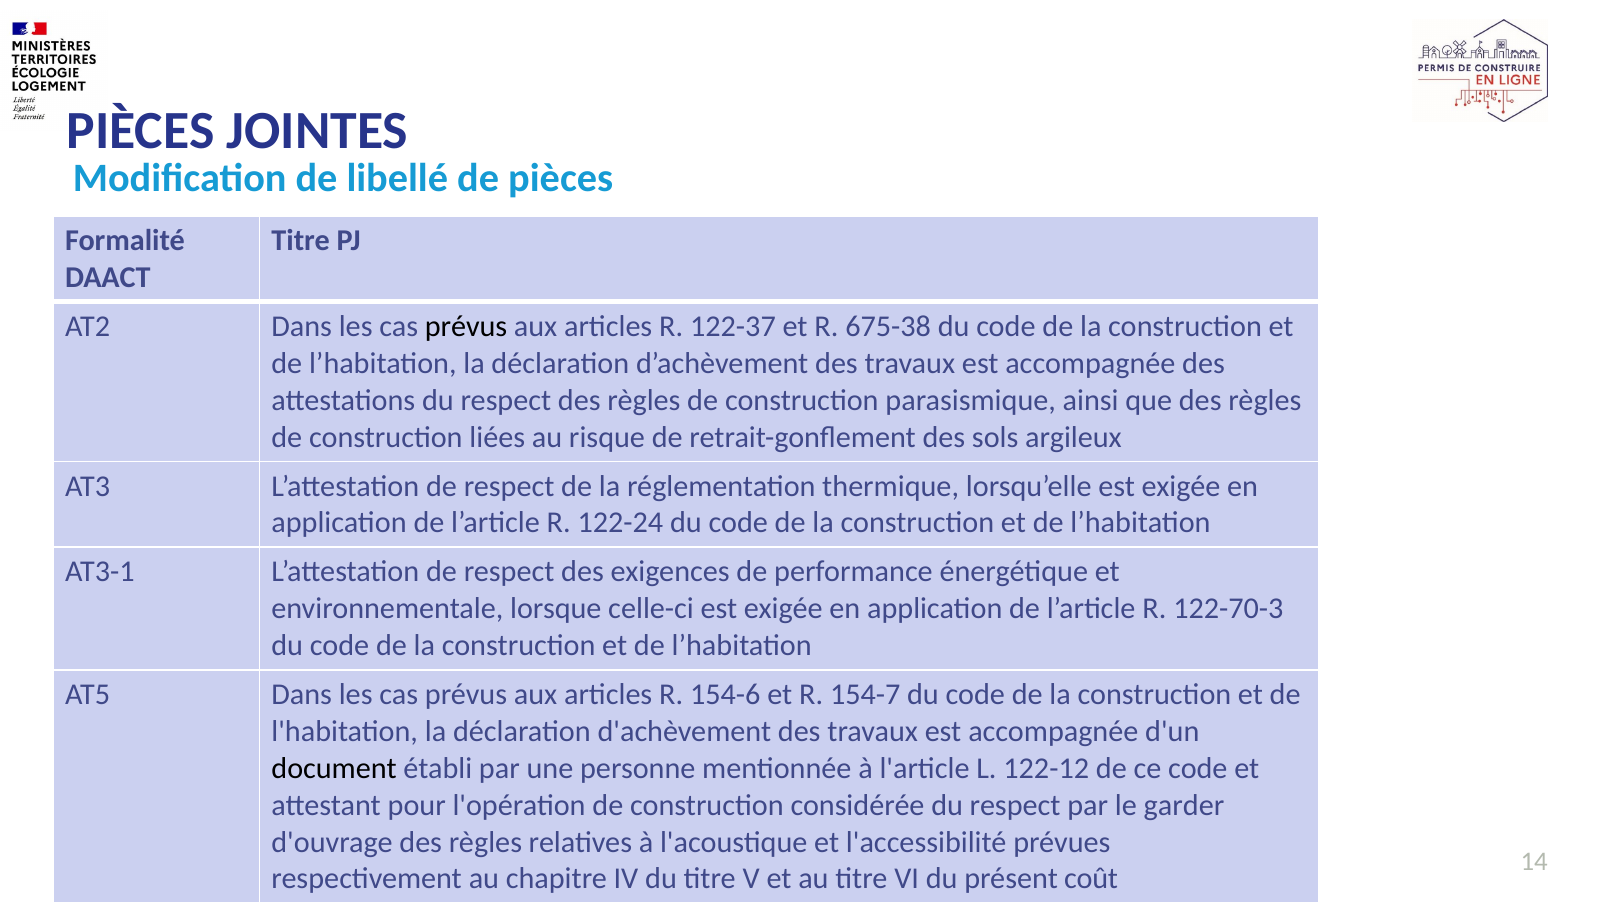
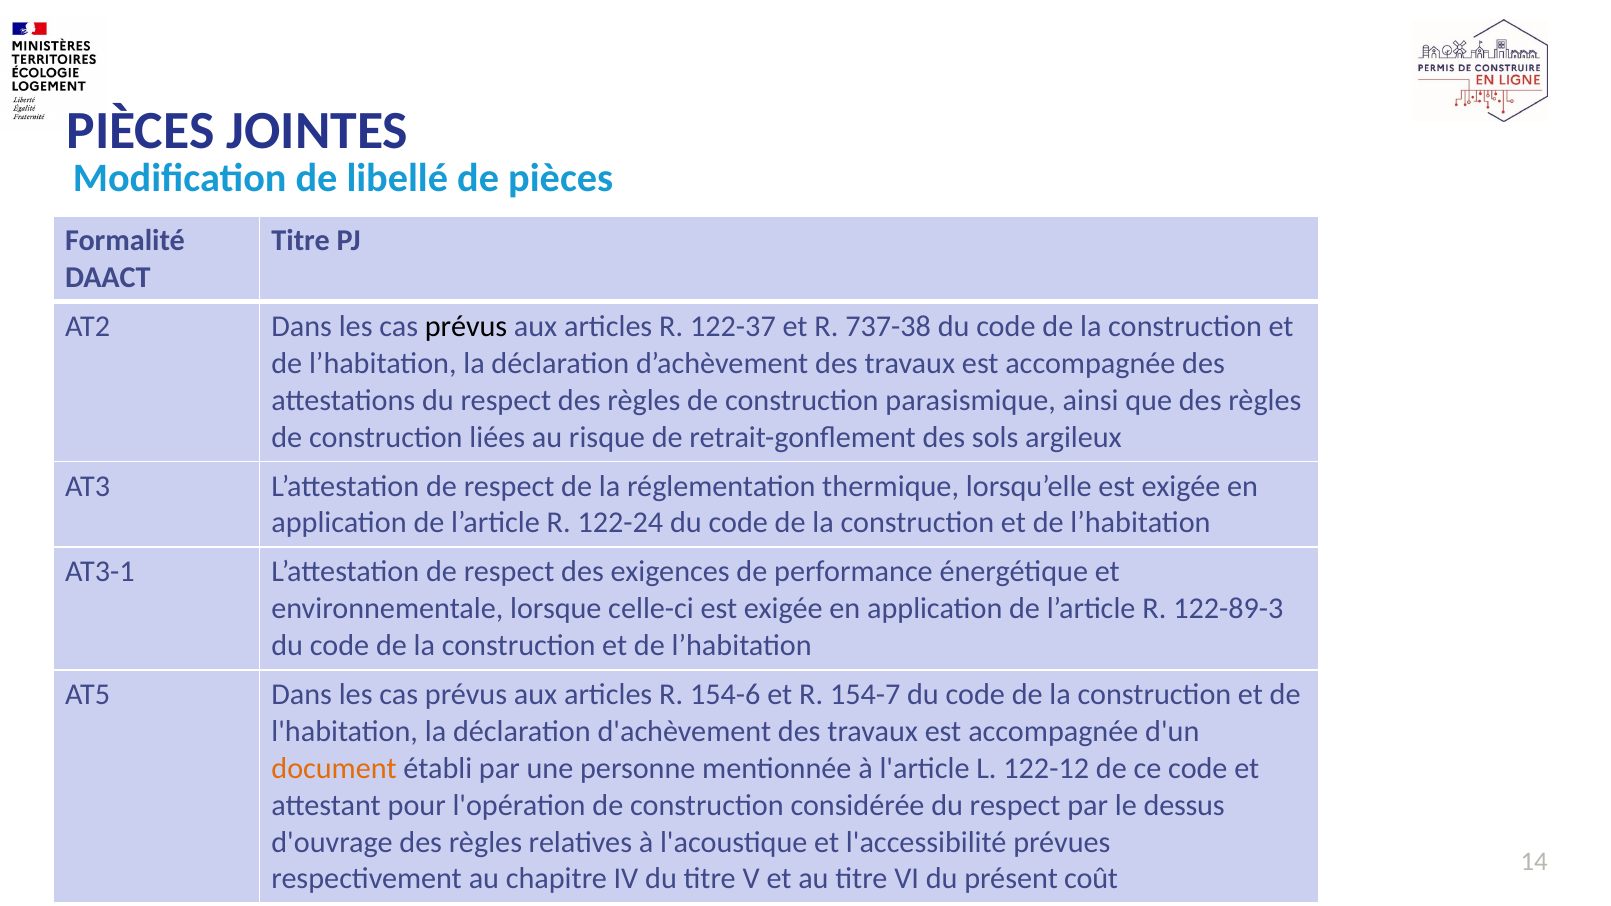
675-38: 675-38 -> 737-38 (888, 327)
122-70-3: 122-70-3 -> 122-89-3 (1228, 609)
document colour: black -> orange (334, 769)
garder: garder -> dessus (1184, 805)
